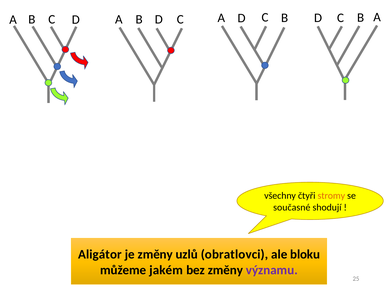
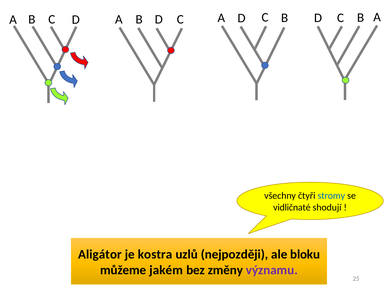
stromy colour: orange -> blue (331, 196)
současné: současné -> vidličnaté (292, 208)
je změny: změny -> kostra (155, 255)
obratlovci: obratlovci -> nejpozději (235, 255)
